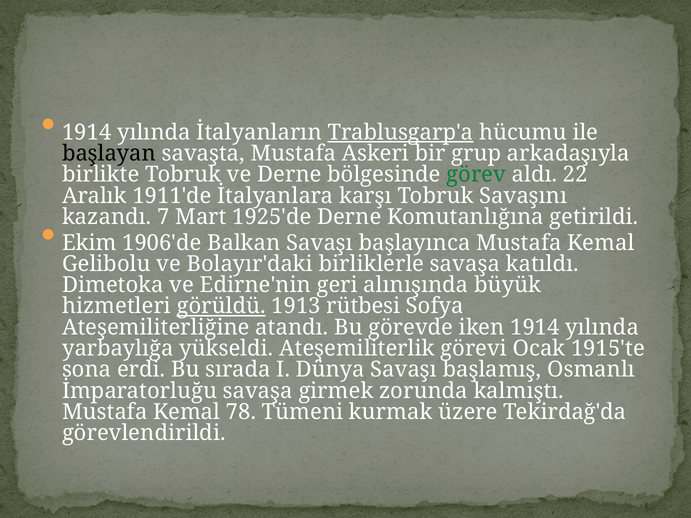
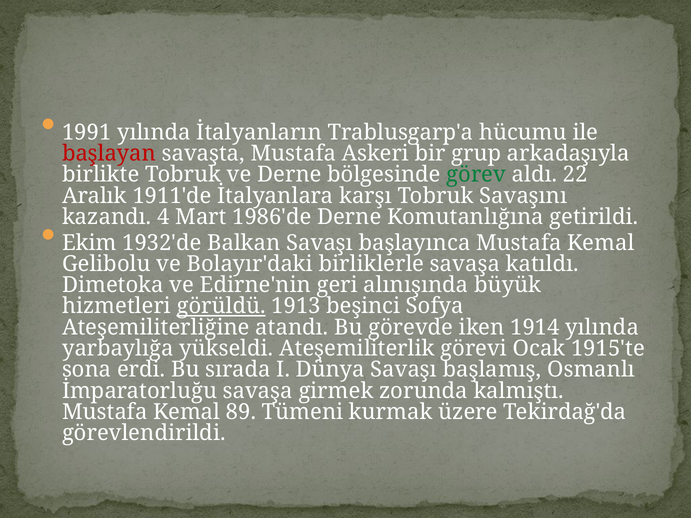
1914: 1914 -> 1991 (87, 132)
Trablusgarp'a underline: present -> none (400, 132)
başlayan colour: black -> red (109, 154)
7: 7 -> 4 (163, 217)
1925'de: 1925'de -> 1986'de (272, 217)
1906'de: 1906'de -> 1932'de (162, 243)
rütbesi: rütbesi -> beşinci (363, 306)
78: 78 -> 89 (241, 412)
